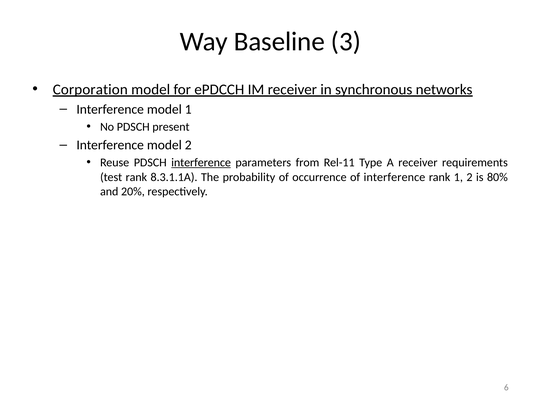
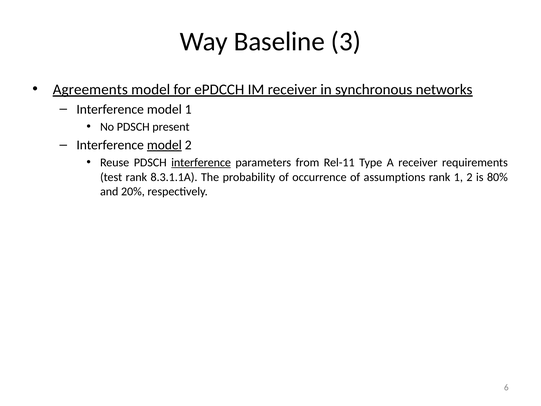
Corporation: Corporation -> Agreements (90, 89)
model underline: none -> present (164, 145)
of interference: interference -> assumptions (394, 177)
